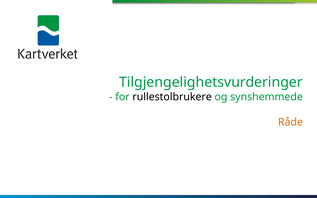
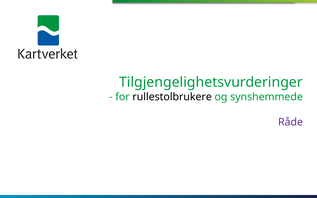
Råde colour: orange -> purple (290, 122)
